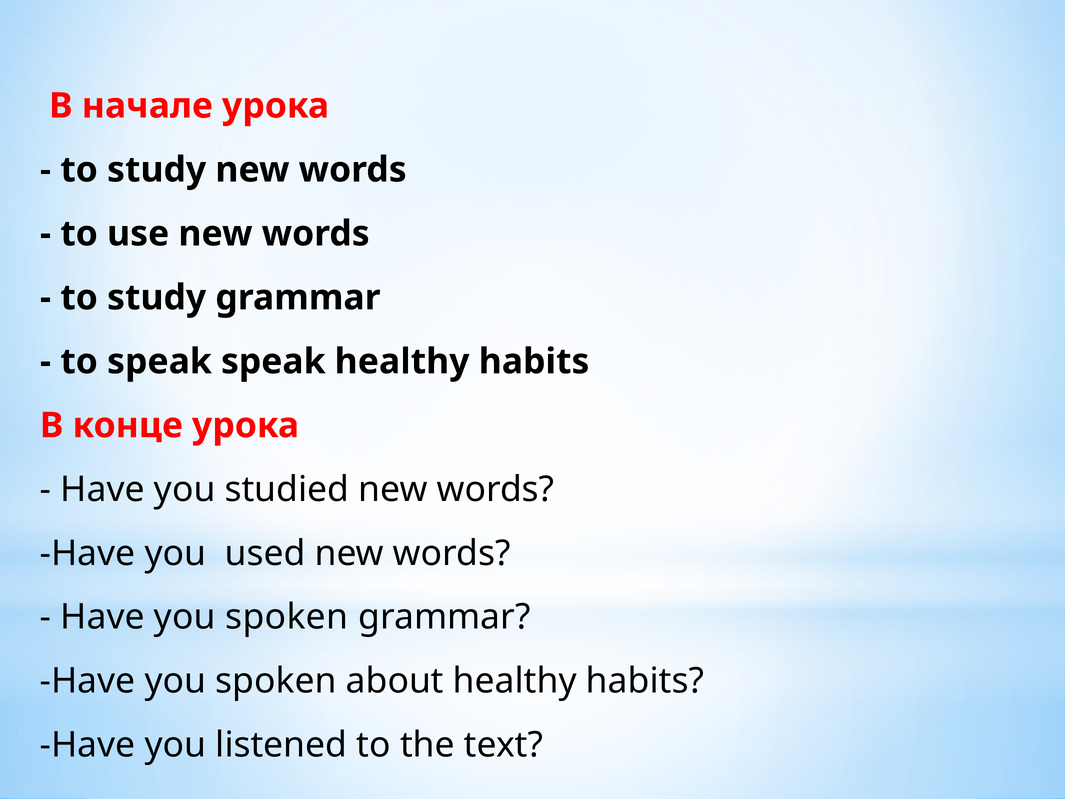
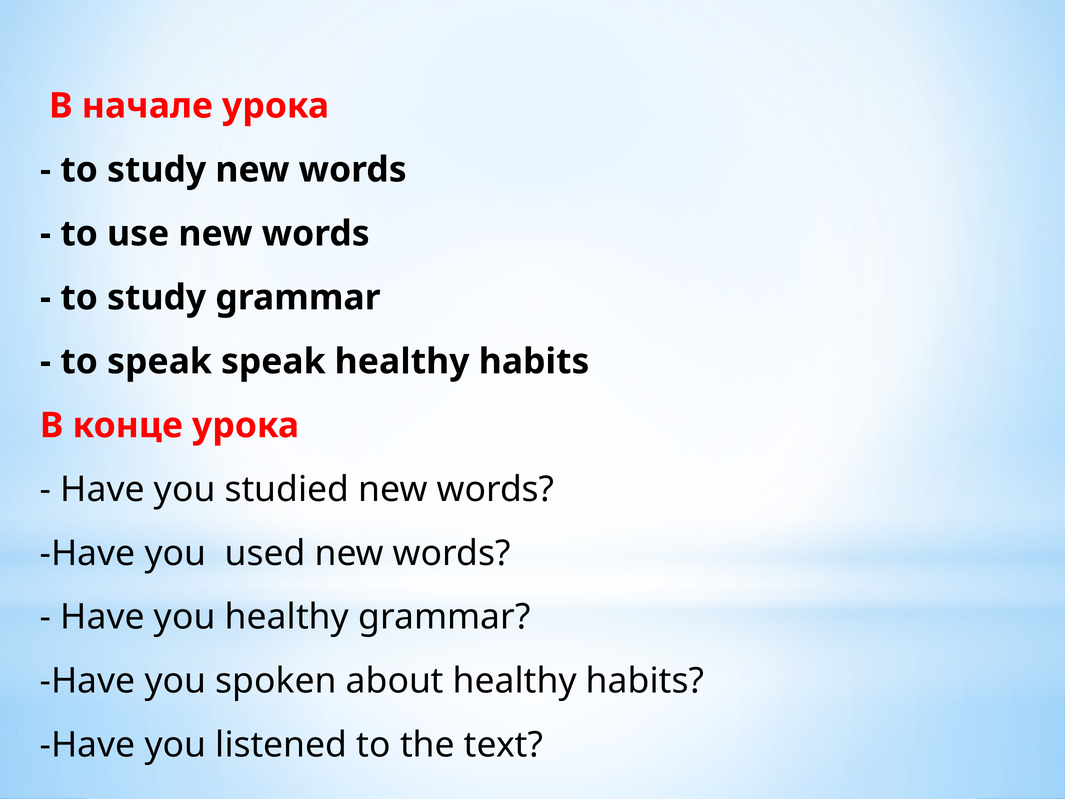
spoken: spoken -> healthy (287, 617)
